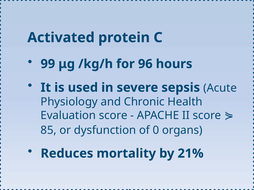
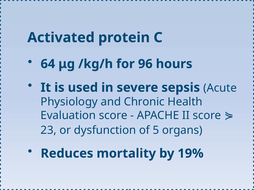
99: 99 -> 64 (48, 64)
85: 85 -> 23 (49, 131)
0: 0 -> 5 (156, 131)
21%: 21% -> 19% (191, 154)
